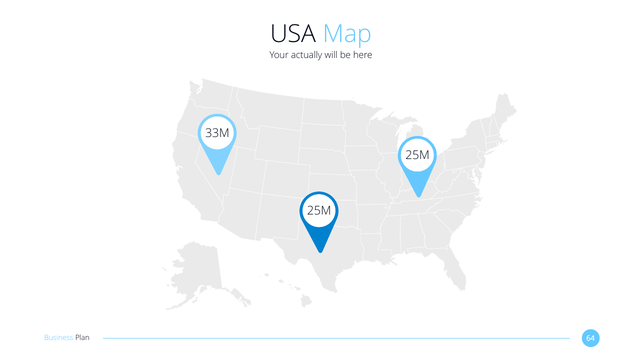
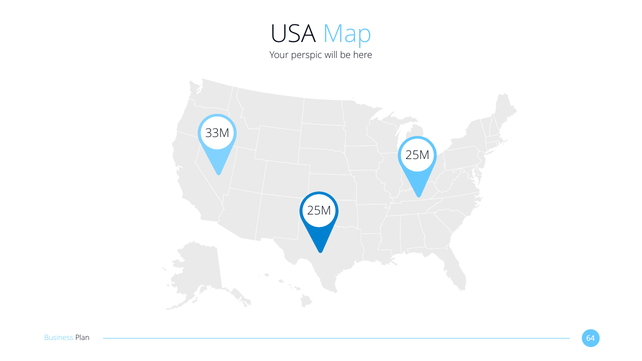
actually: actually -> perspic (307, 55)
